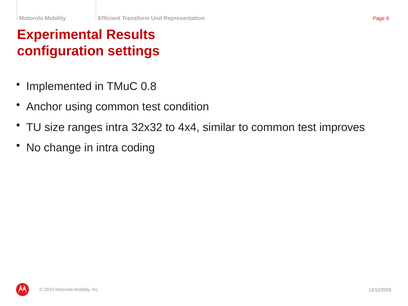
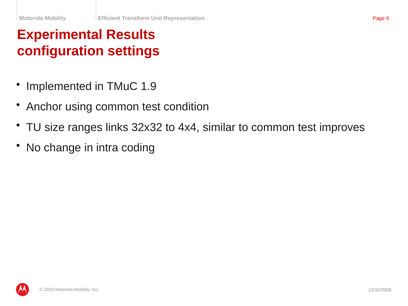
0.8: 0.8 -> 1.9 (149, 86)
ranges intra: intra -> links (117, 127)
